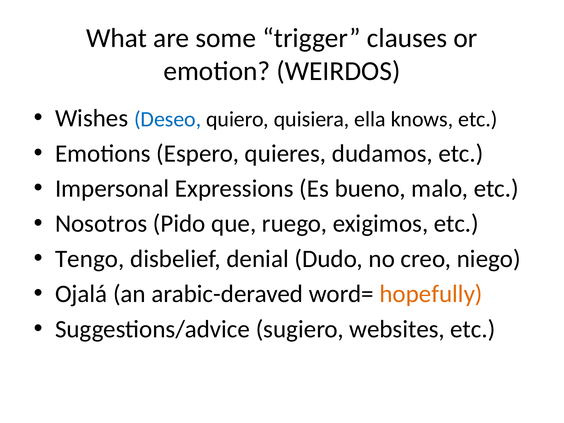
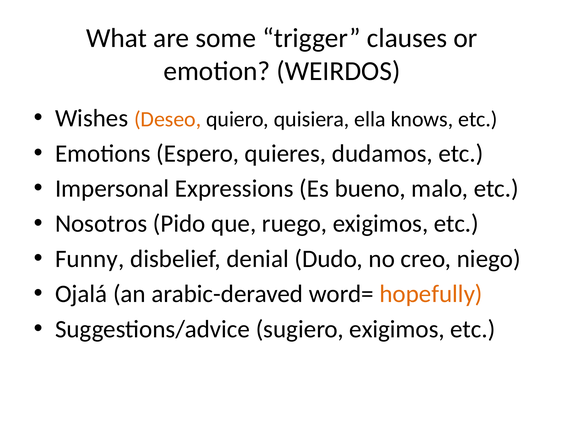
Deseo colour: blue -> orange (168, 119)
Tengo: Tengo -> Funny (90, 259)
sugiero websites: websites -> exigimos (397, 329)
